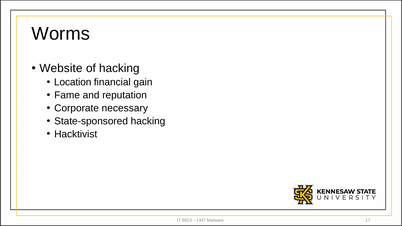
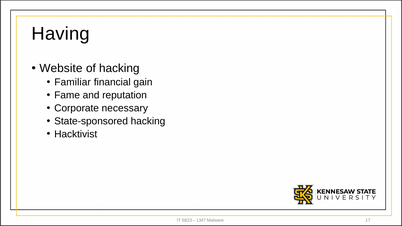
Worms: Worms -> Having (61, 34)
Location: Location -> Familiar (73, 82)
